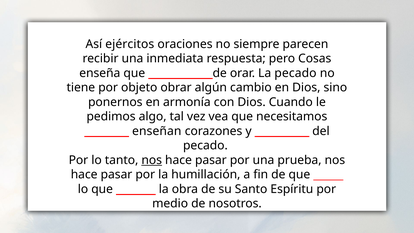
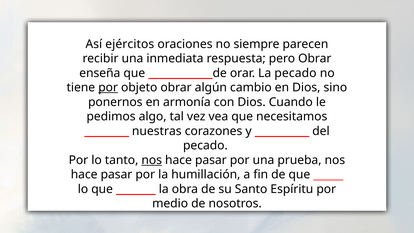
pero Cosas: Cosas -> Obrar (315, 59)
por underline: none -> present (108, 88)
enseñan: enseñan -> nuestras (157, 131)
